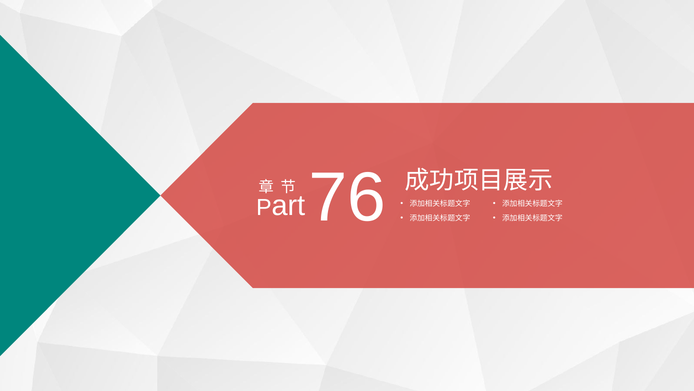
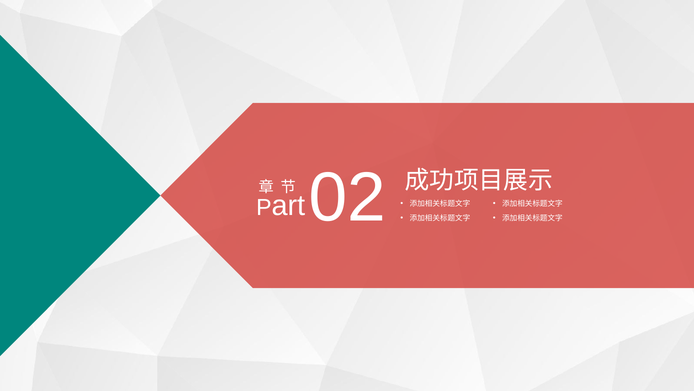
76: 76 -> 02 (347, 197)
